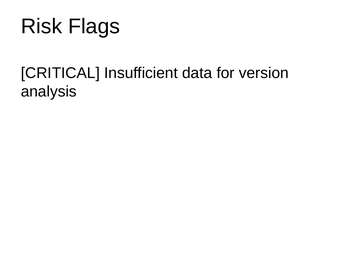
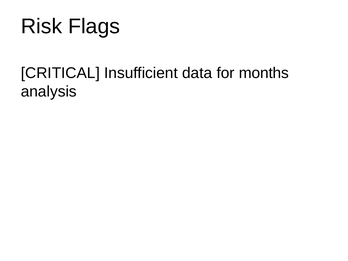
version: version -> months (264, 73)
